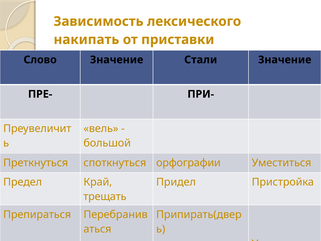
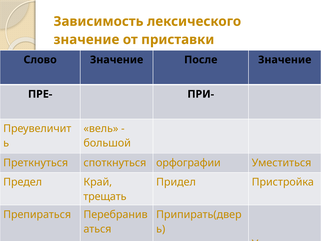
накипать: накипать -> значение (86, 40)
Стали: Стали -> После (201, 60)
